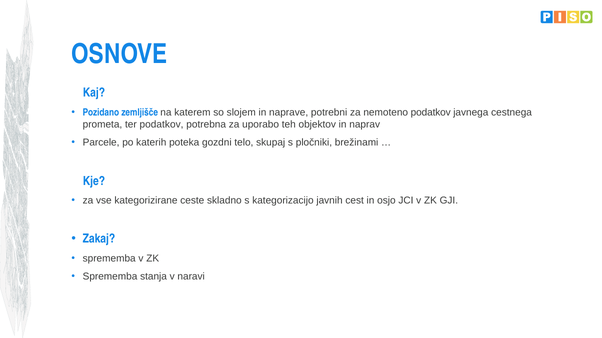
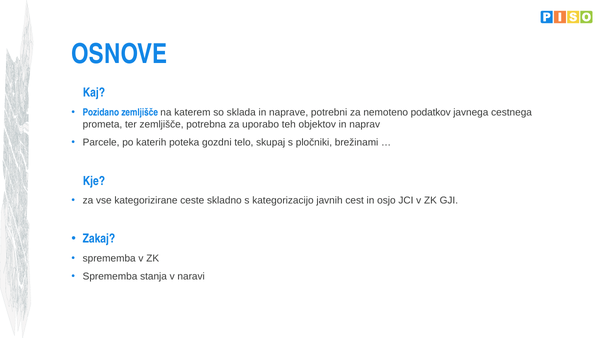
slojem: slojem -> sklada (241, 113)
ter podatkov: podatkov -> zemljišče (162, 125)
